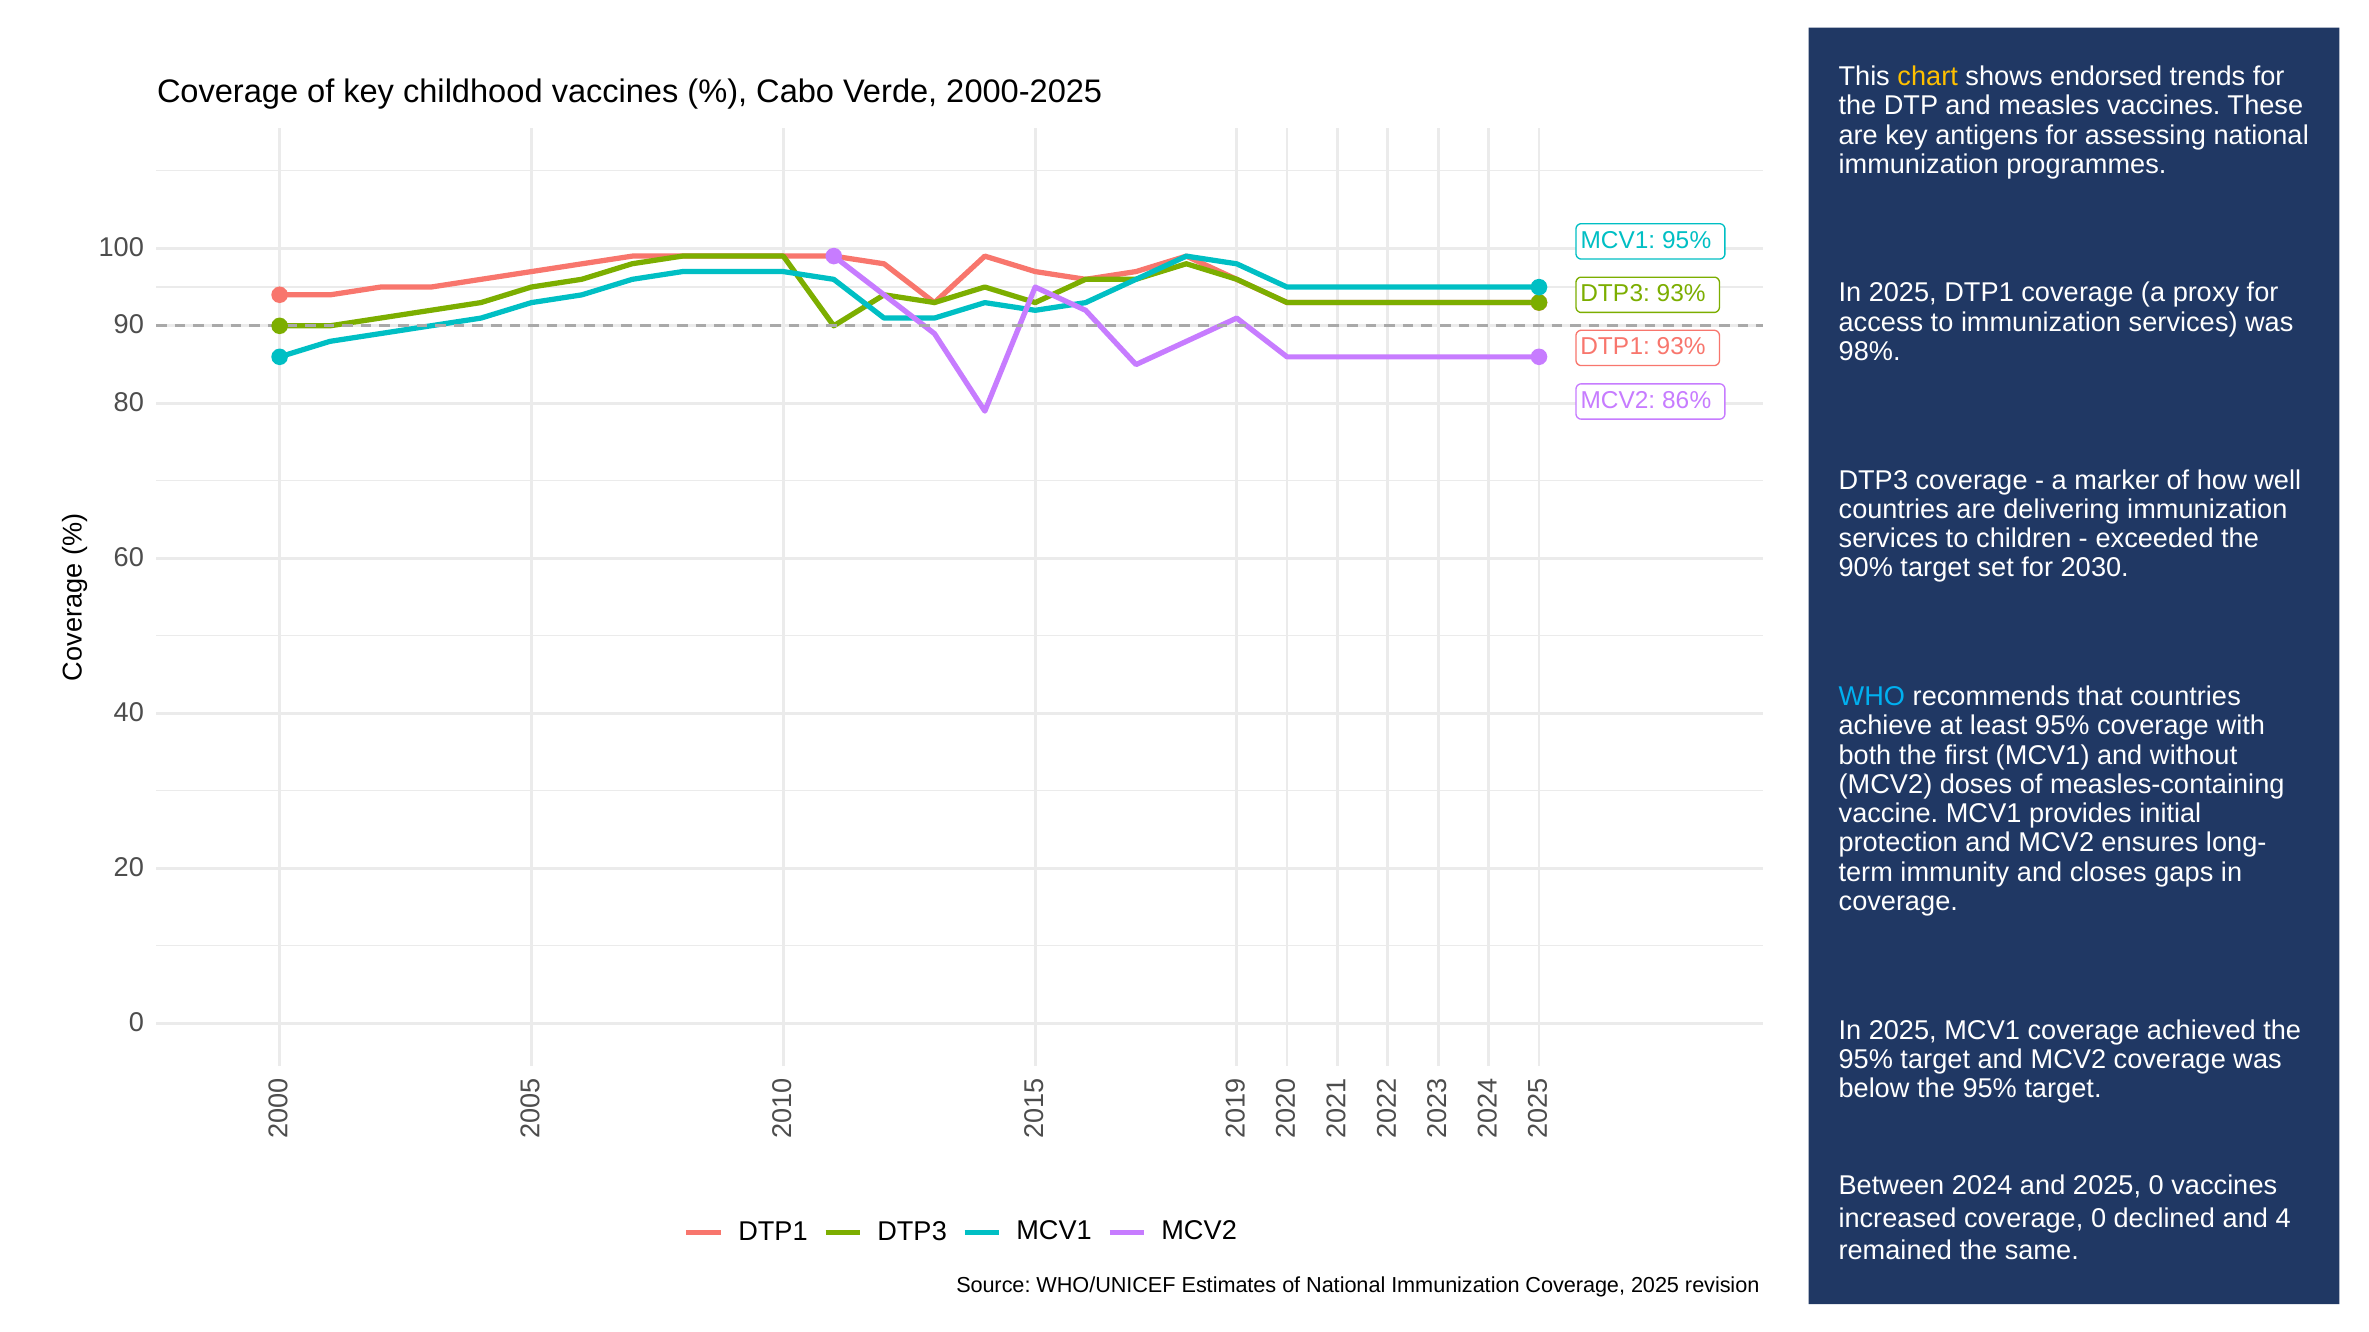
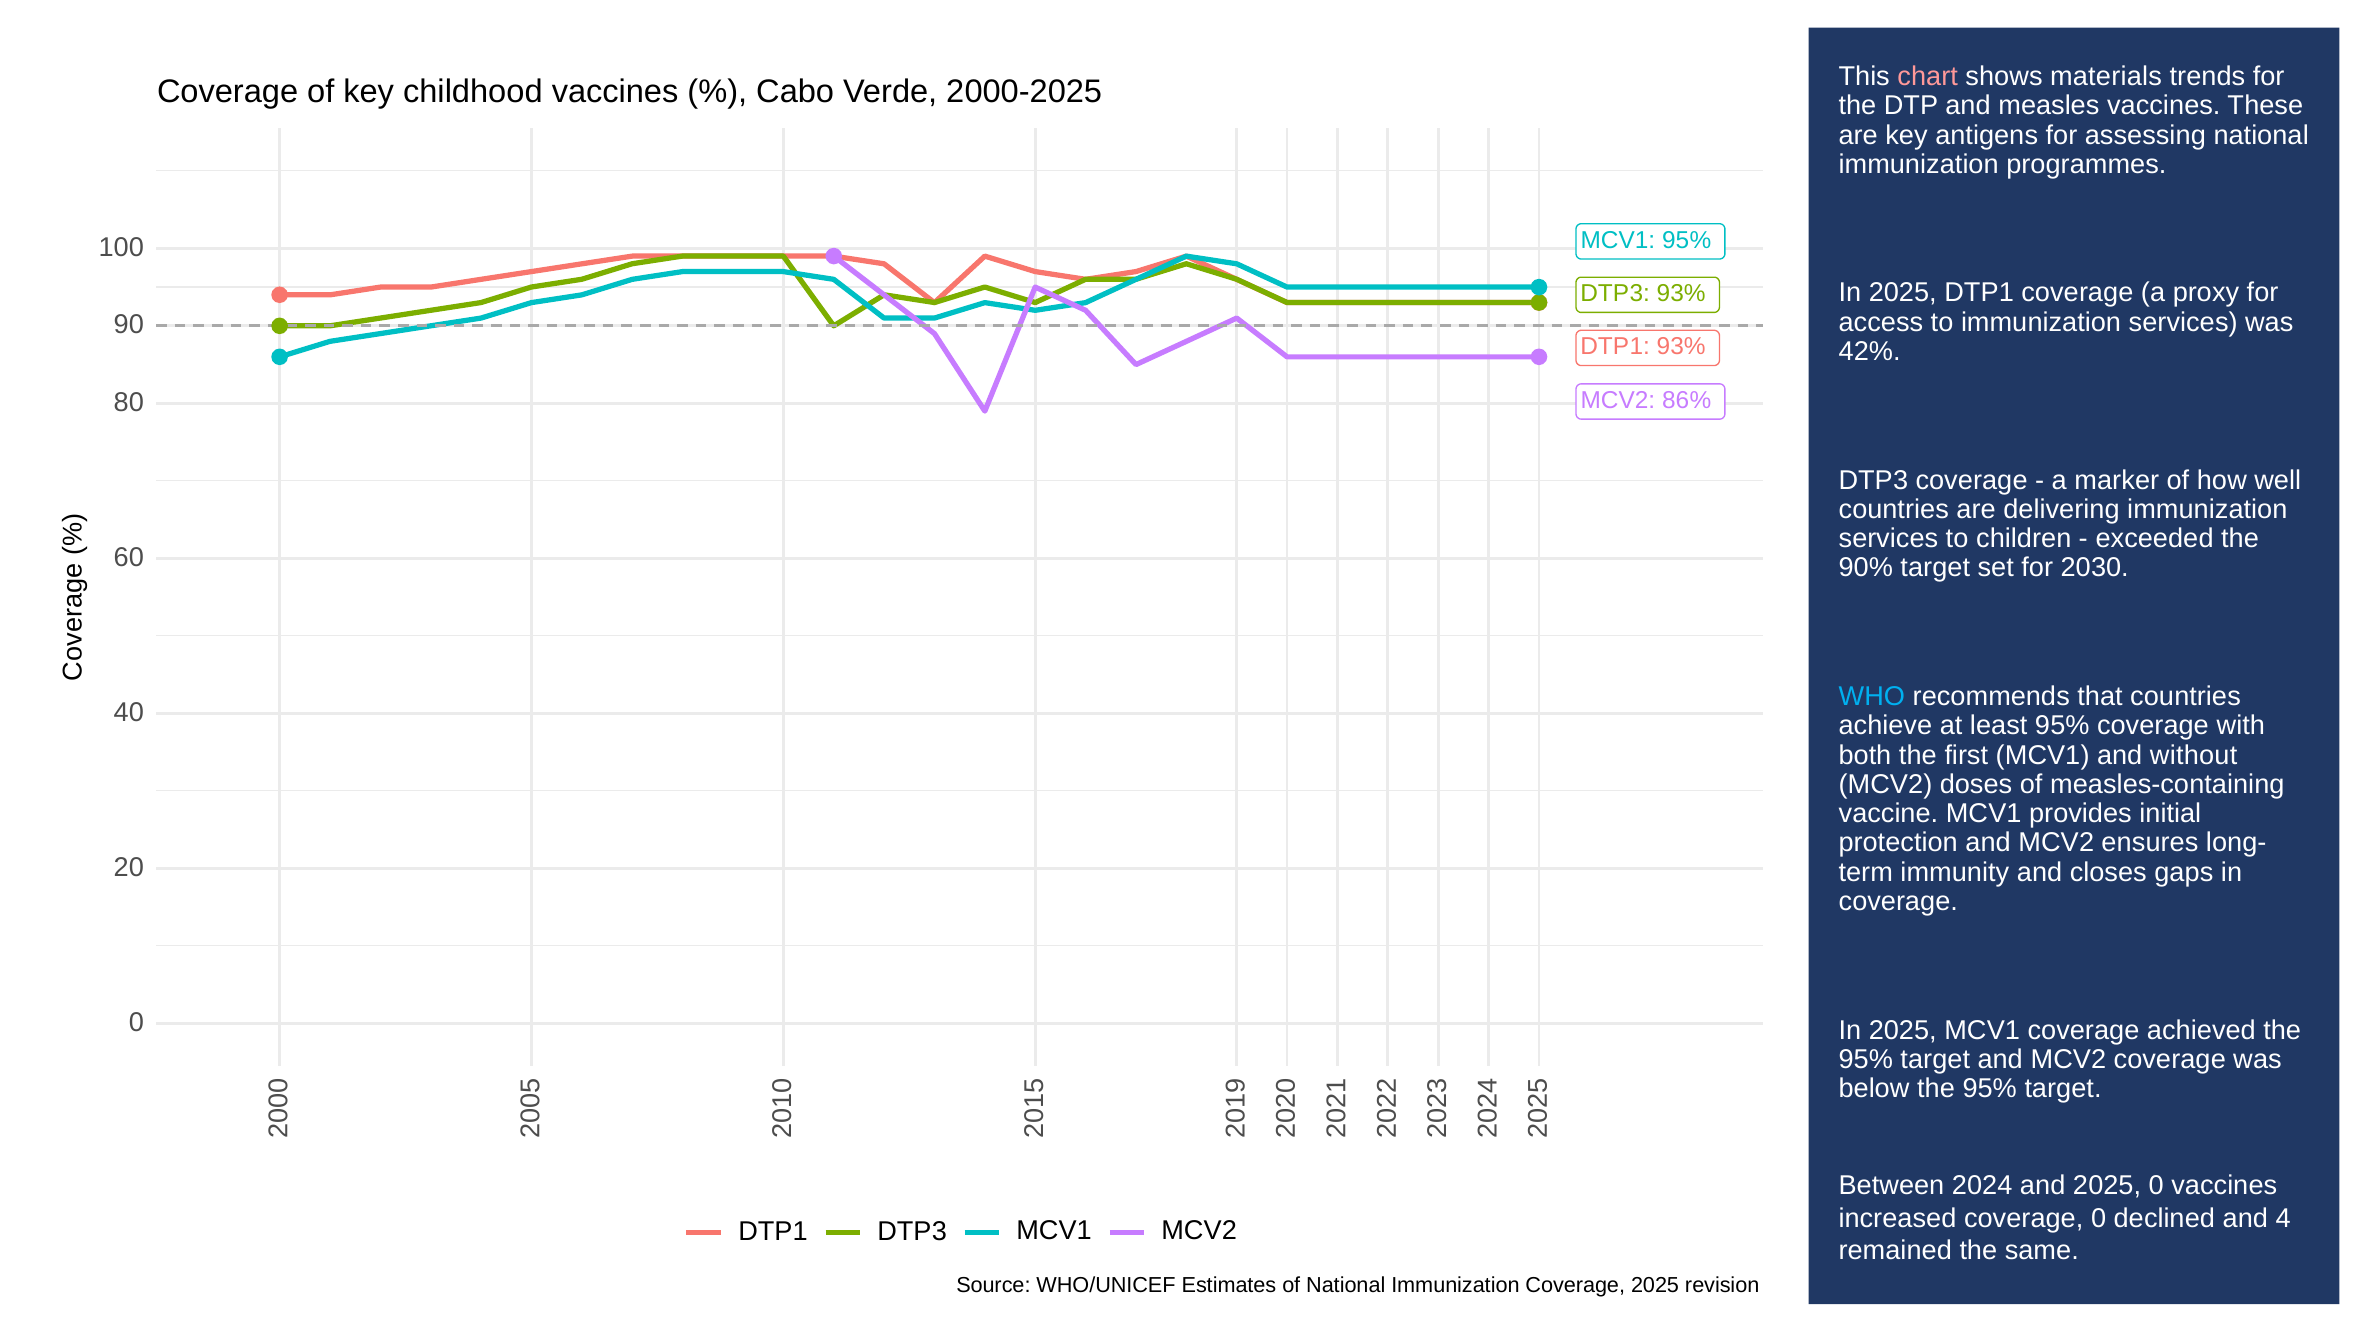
chart colour: yellow -> pink (1928, 77)
endorsed: endorsed -> materials (2106, 77)
98%: 98% -> 42% (1870, 352)
